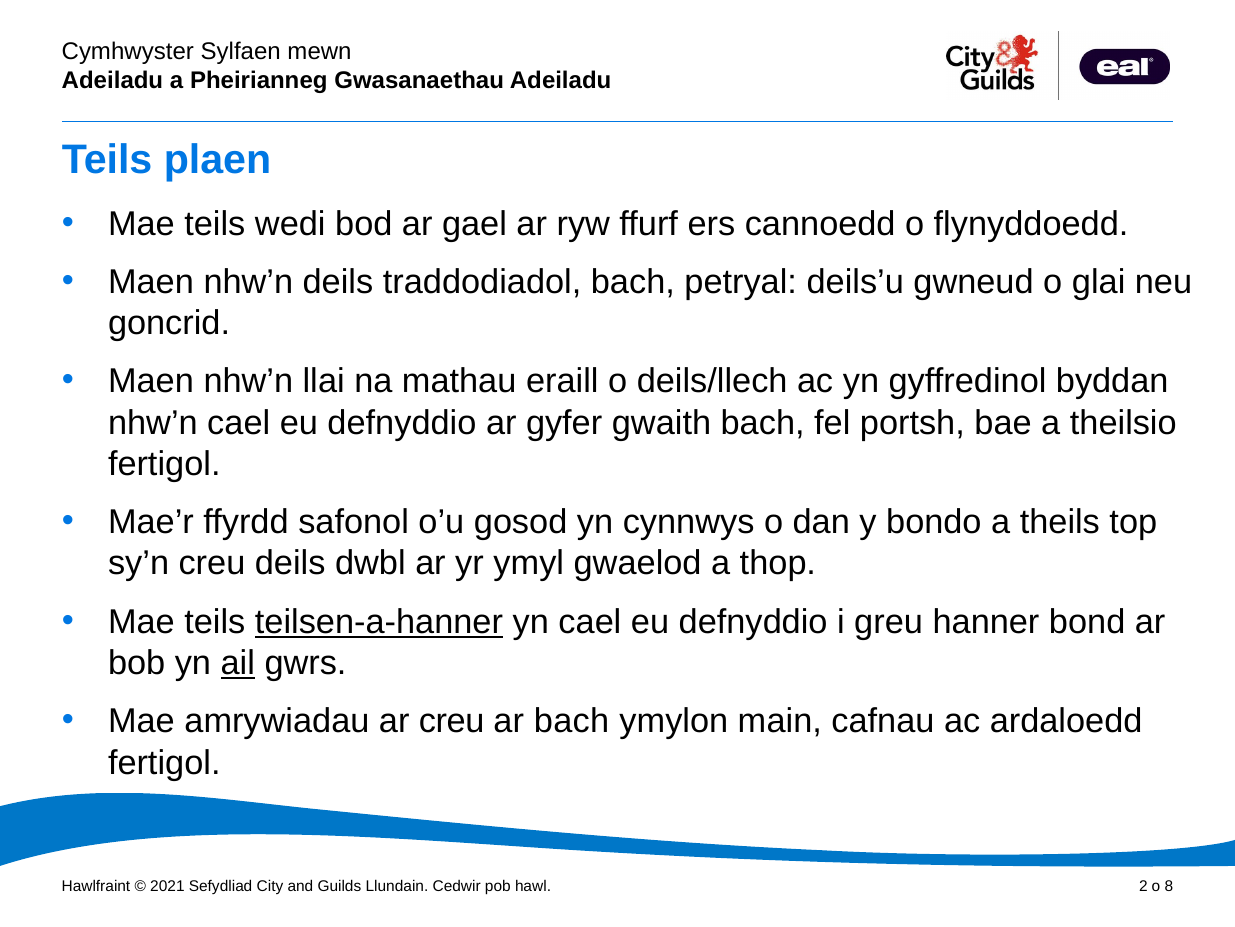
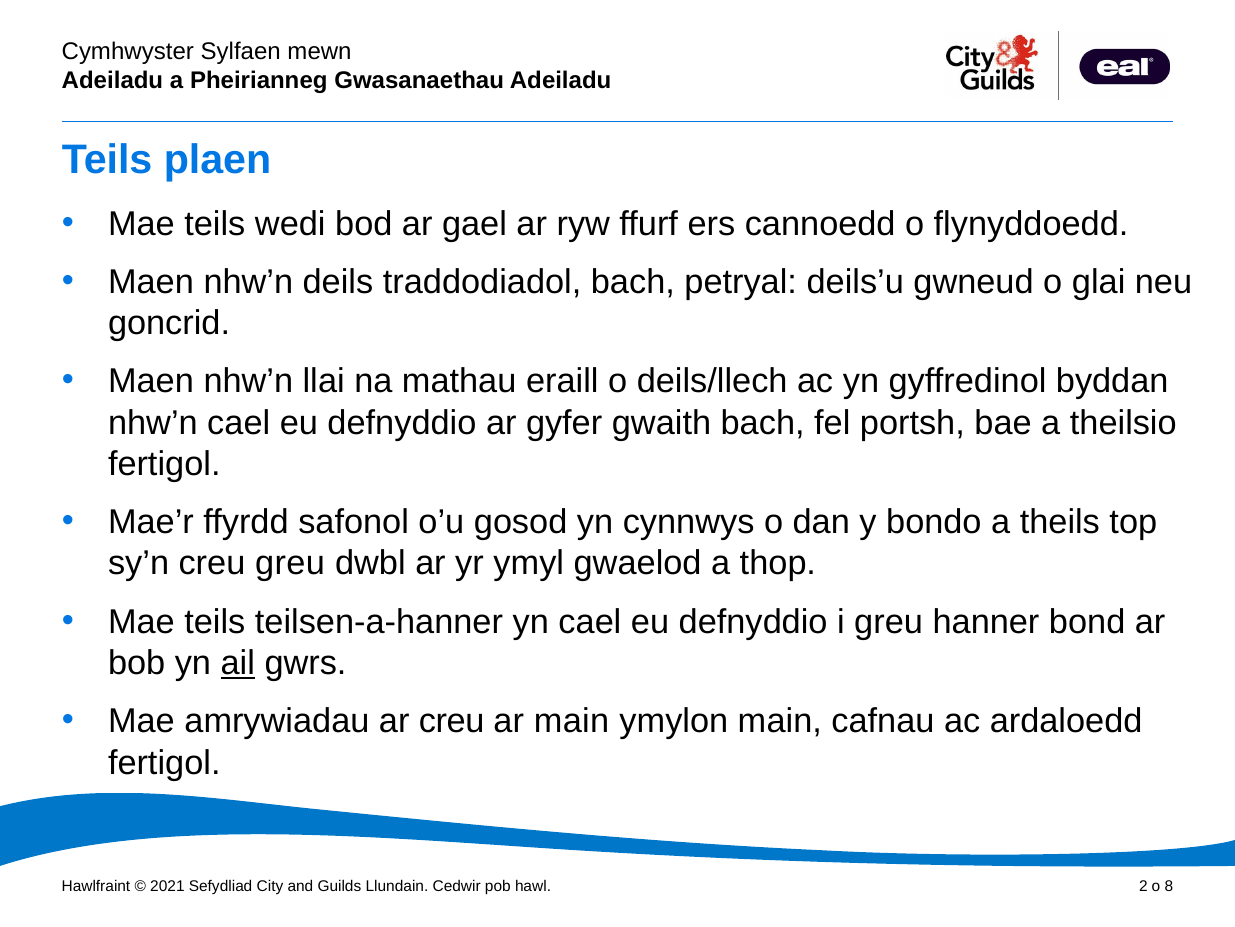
creu deils: deils -> greu (290, 563)
teilsen-a-hanner underline: present -> none (379, 621)
ar bach: bach -> main (572, 721)
